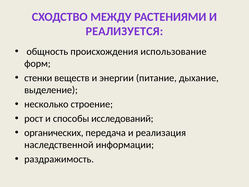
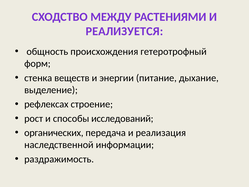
использование: использование -> гетеротрофный (174, 52)
стенки: стенки -> стенка (38, 78)
несколько: несколько -> рефлексах (46, 104)
